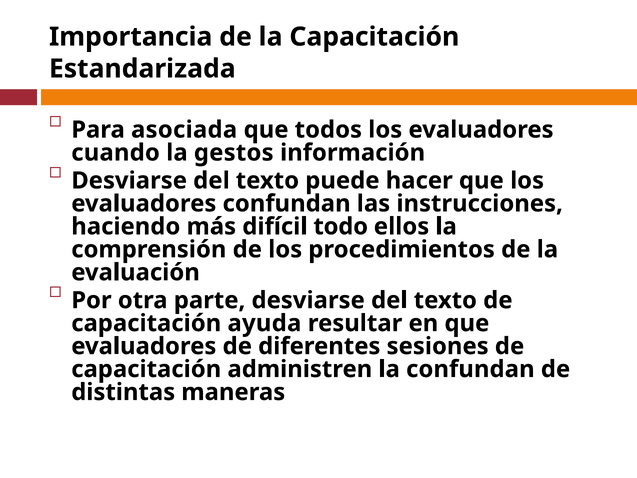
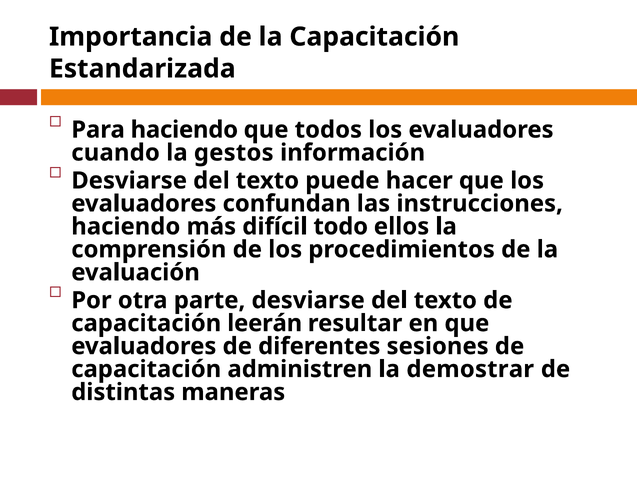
Para asociada: asociada -> haciendo (184, 130)
ayuda: ayuda -> leerán (265, 323)
la confundan: confundan -> demostrar (470, 369)
